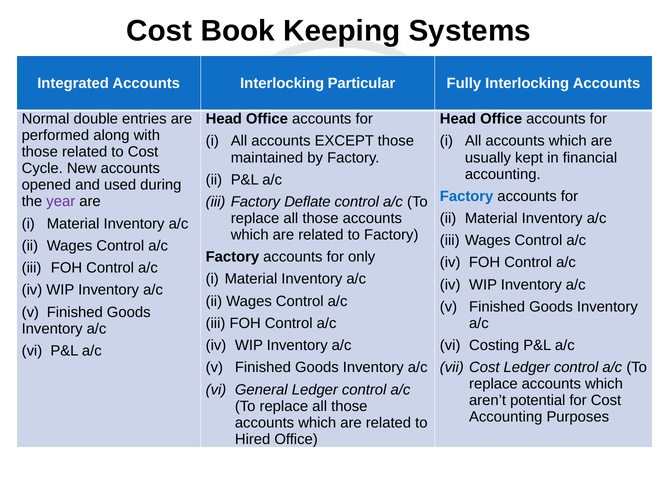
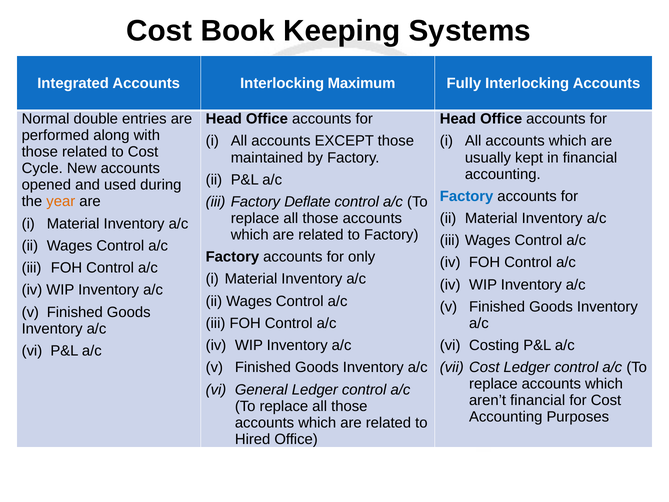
Particular: Particular -> Maximum (362, 83)
year colour: purple -> orange (61, 201)
aren’t potential: potential -> financial (538, 400)
